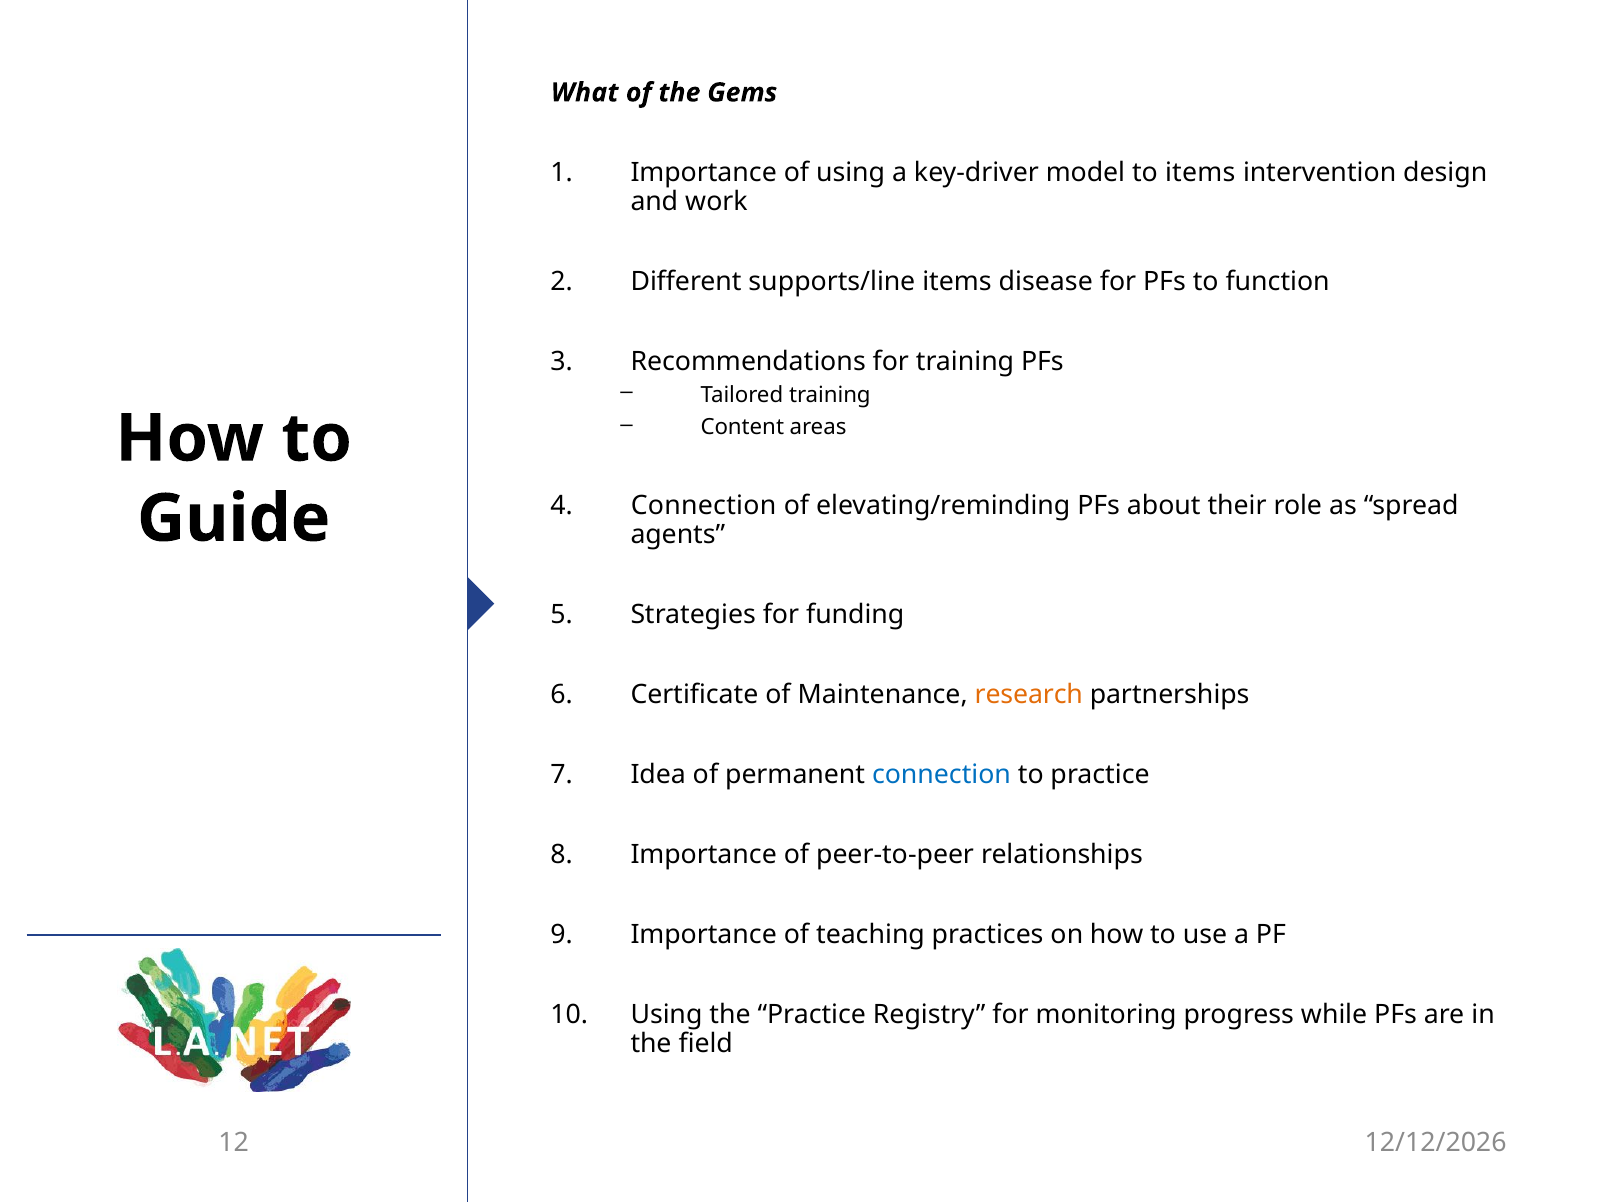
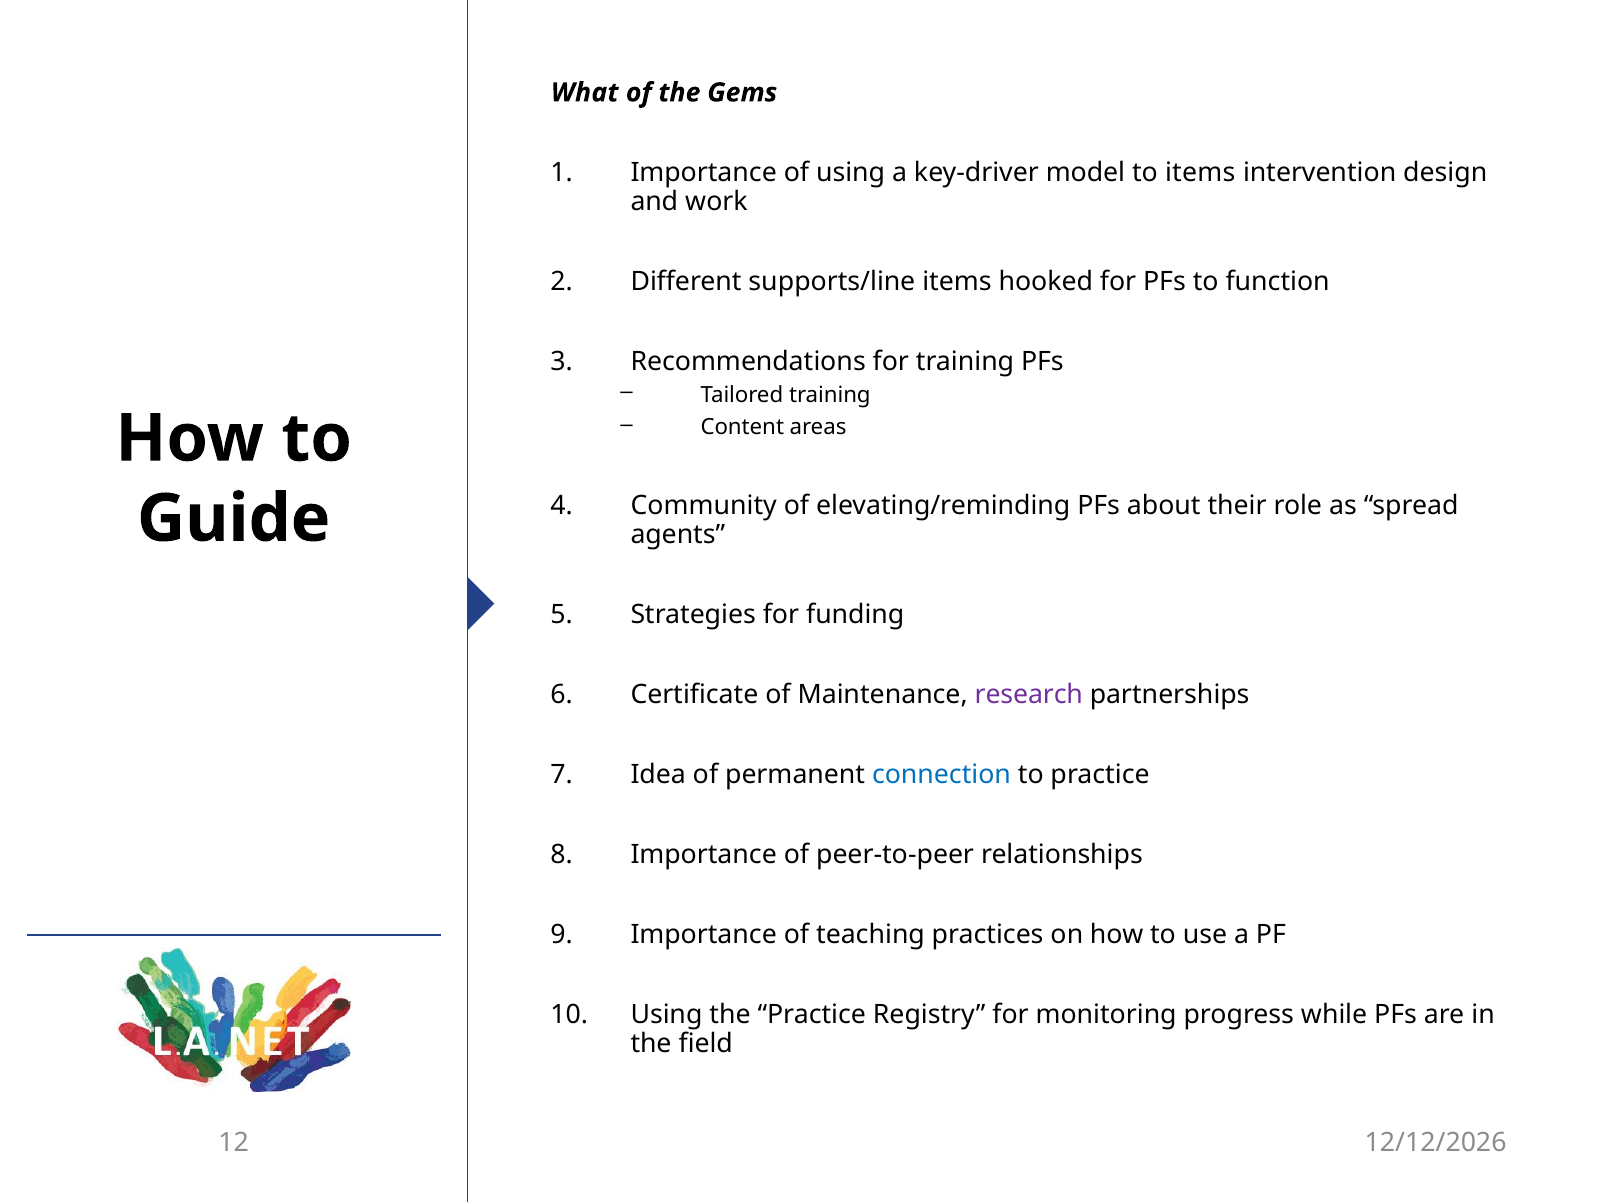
disease: disease -> hooked (1046, 282)
Connection: Connection -> Community (704, 506)
research colour: orange -> purple (1029, 695)
